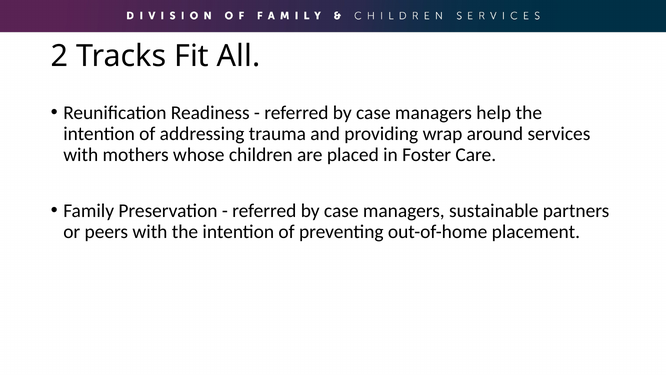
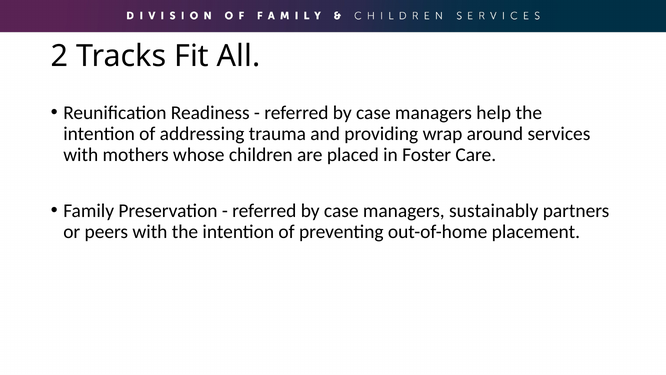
sustainable: sustainable -> sustainably (494, 210)
